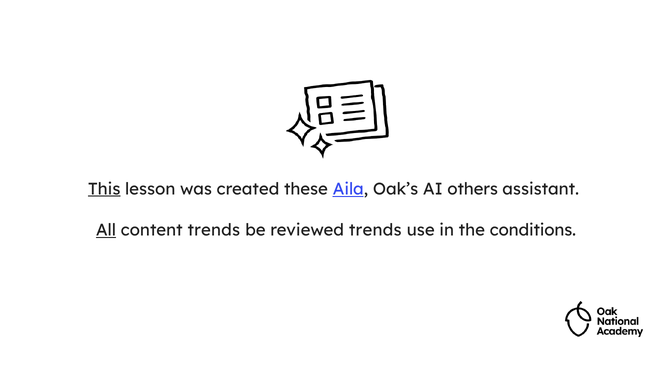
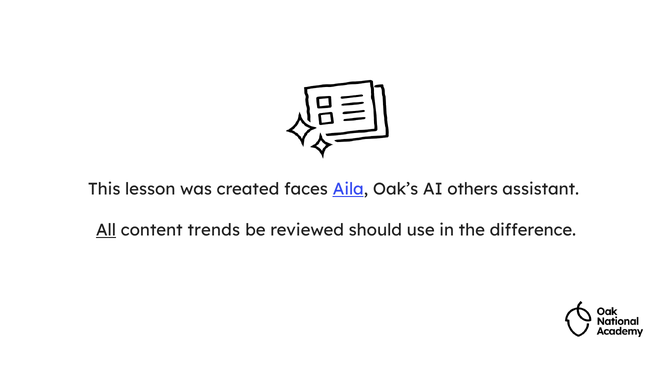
This underline: present -> none (104, 189)
these: these -> faces (306, 189)
reviewed trends: trends -> should (375, 230)
conditions: conditions -> difference (533, 230)
